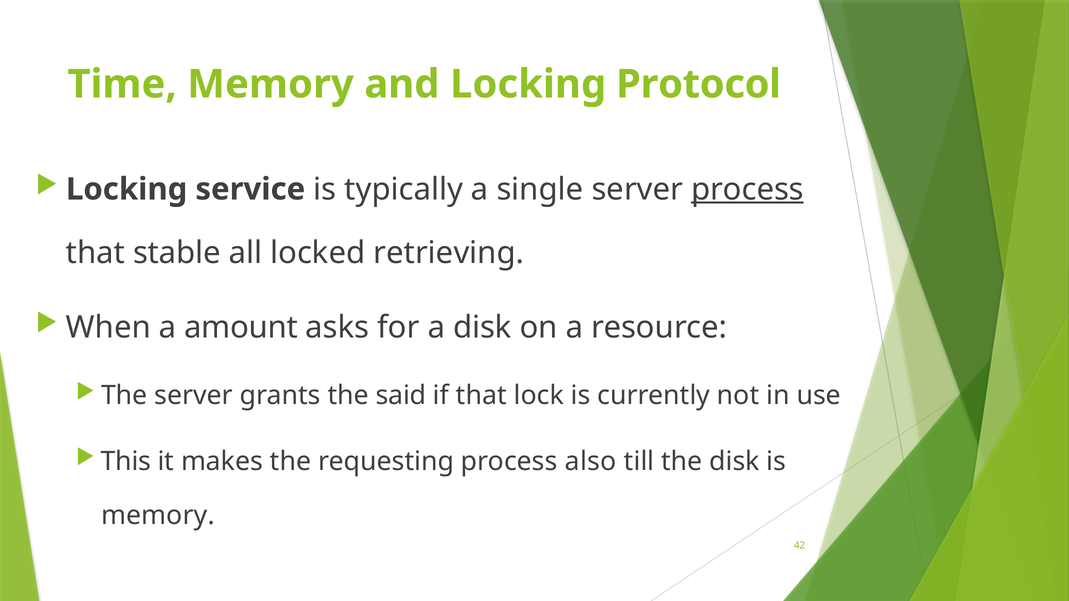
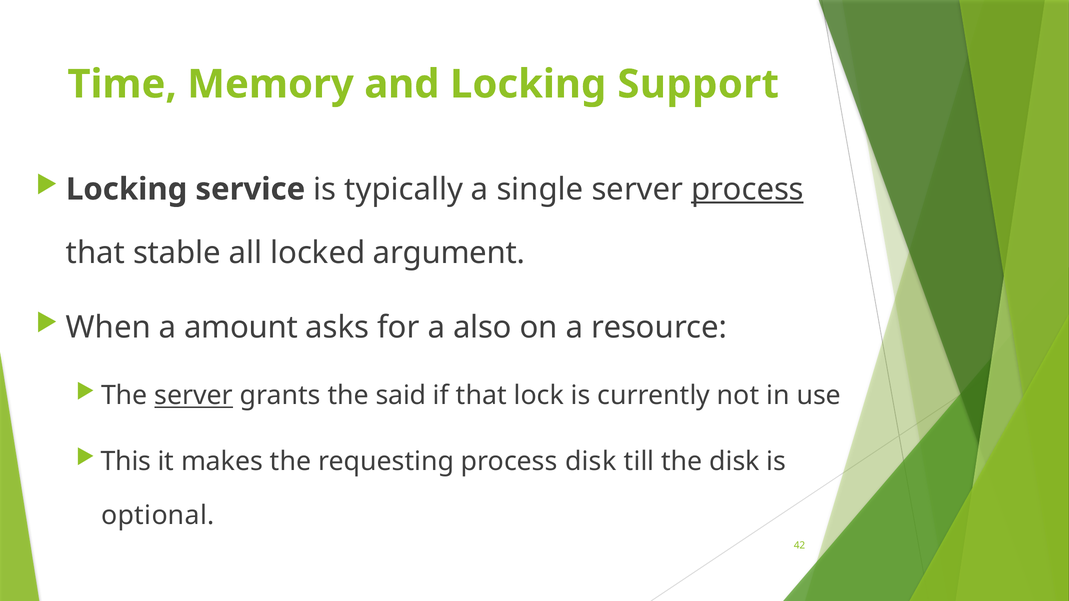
Protocol: Protocol -> Support (698, 84)
retrieving: retrieving -> argument (449, 253)
a disk: disk -> also (482, 328)
server underline: none -> present (194, 396)
process also: also -> disk (591, 461)
memory: memory -> optional (158, 516)
